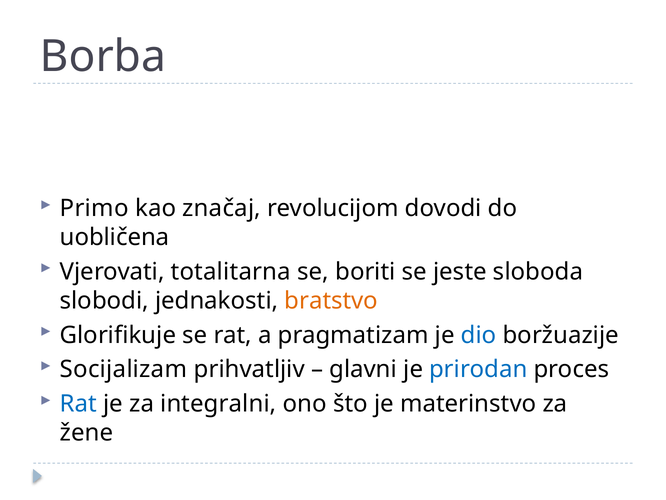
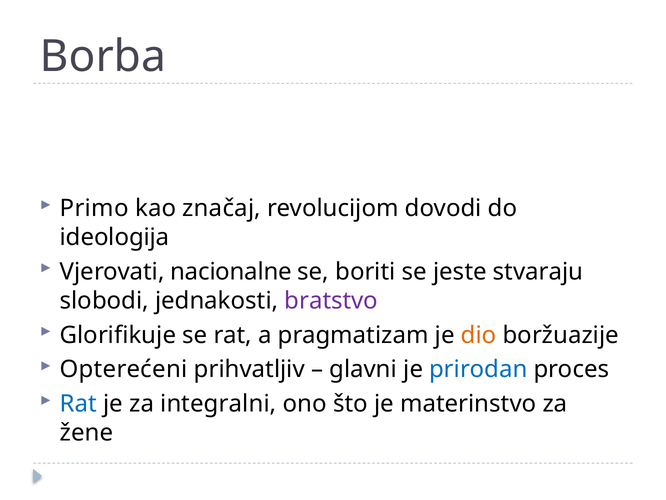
uobličena: uobličena -> ideologija (115, 237)
totalitarna: totalitarna -> nacionalne (231, 272)
sloboda: sloboda -> stvaraju (538, 272)
bratstvo colour: orange -> purple (331, 300)
dio colour: blue -> orange (479, 335)
Socijalizam: Socijalizam -> Opterećeni (124, 369)
